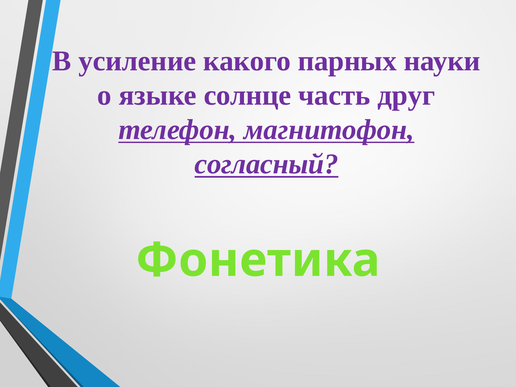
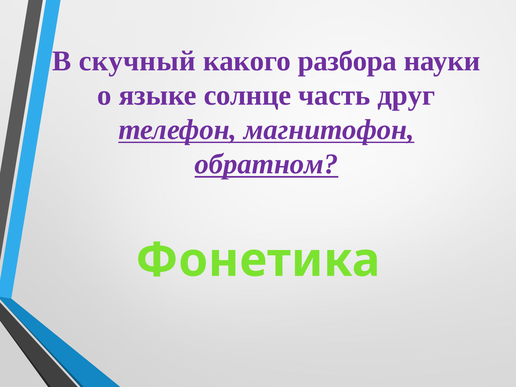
усиление: усиление -> скучный (137, 61)
парных: парных -> разбора (347, 61)
согласный: согласный -> обратном (266, 164)
